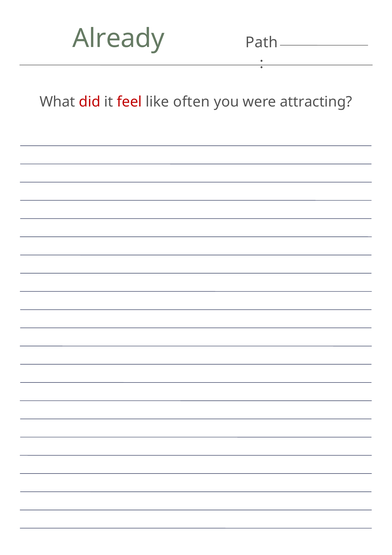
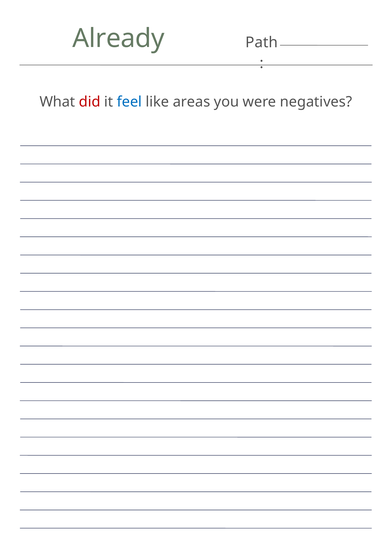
feel colour: red -> blue (129, 102)
often: often -> areas (192, 102)
attracting: attracting -> negatives (316, 102)
